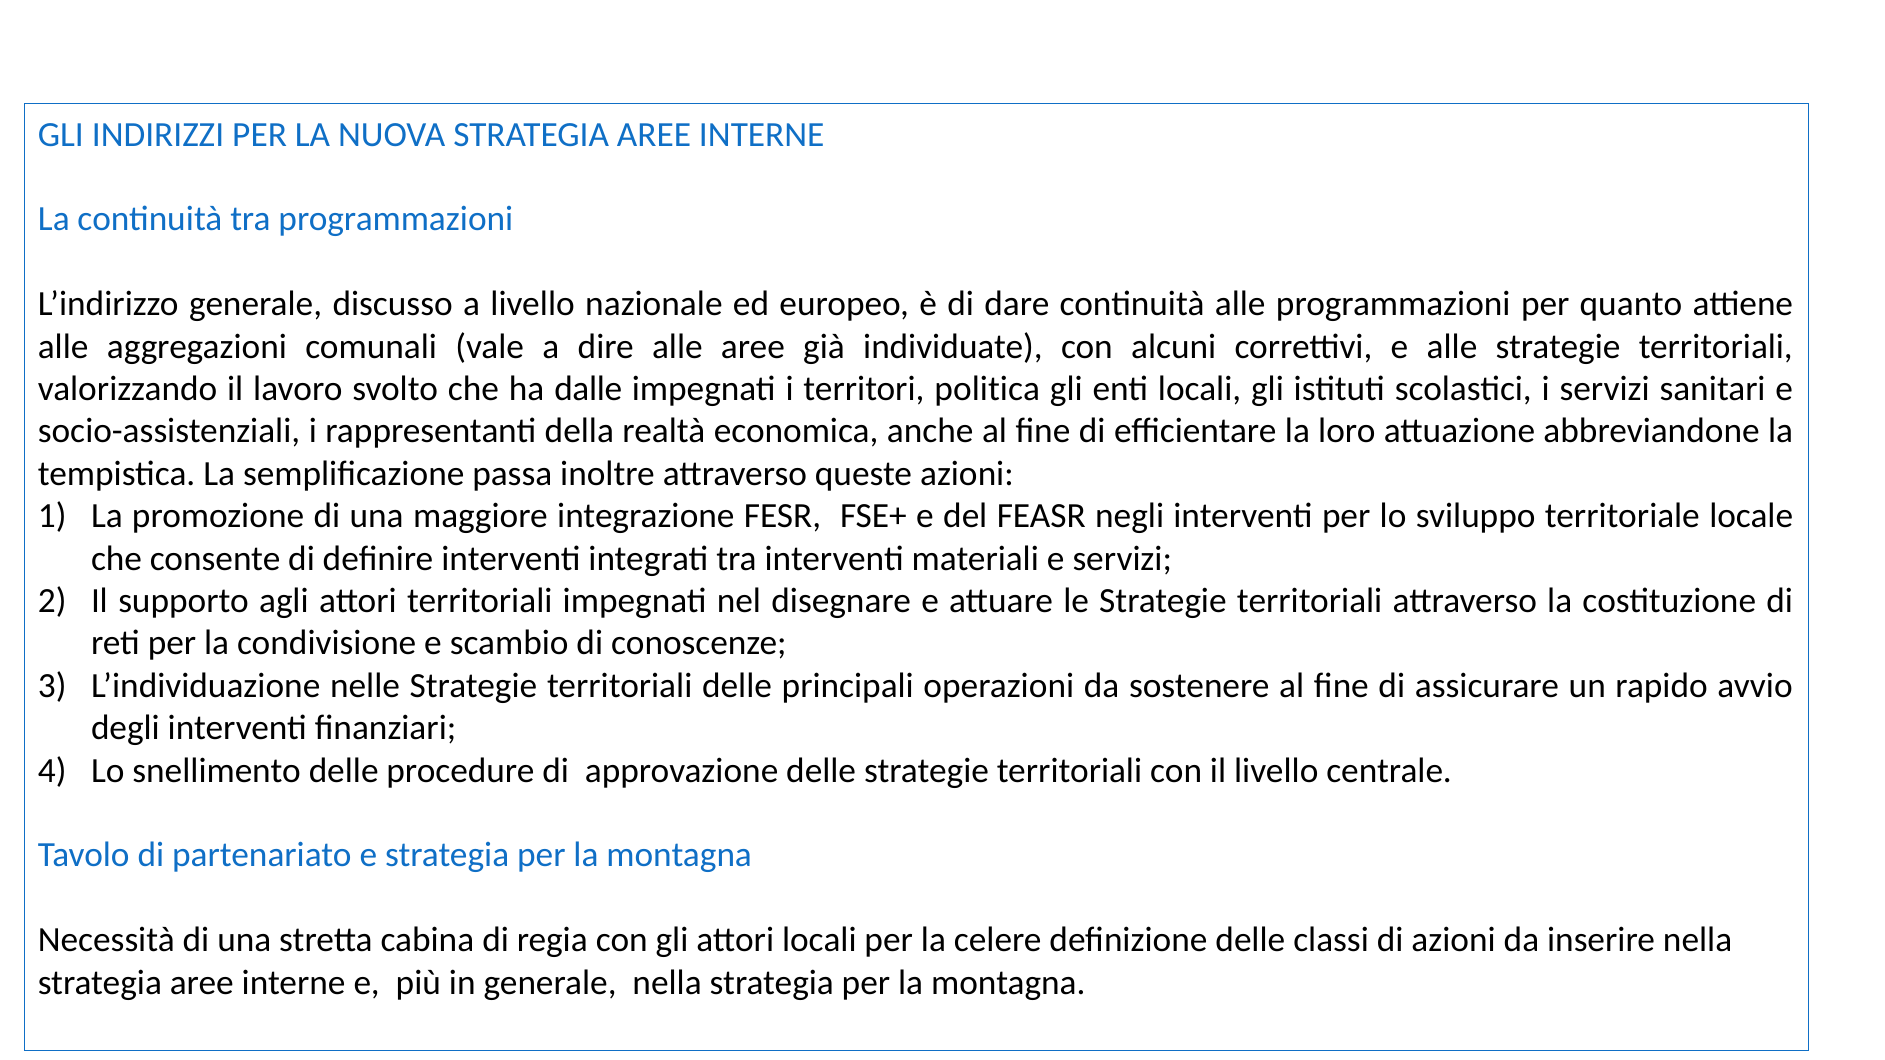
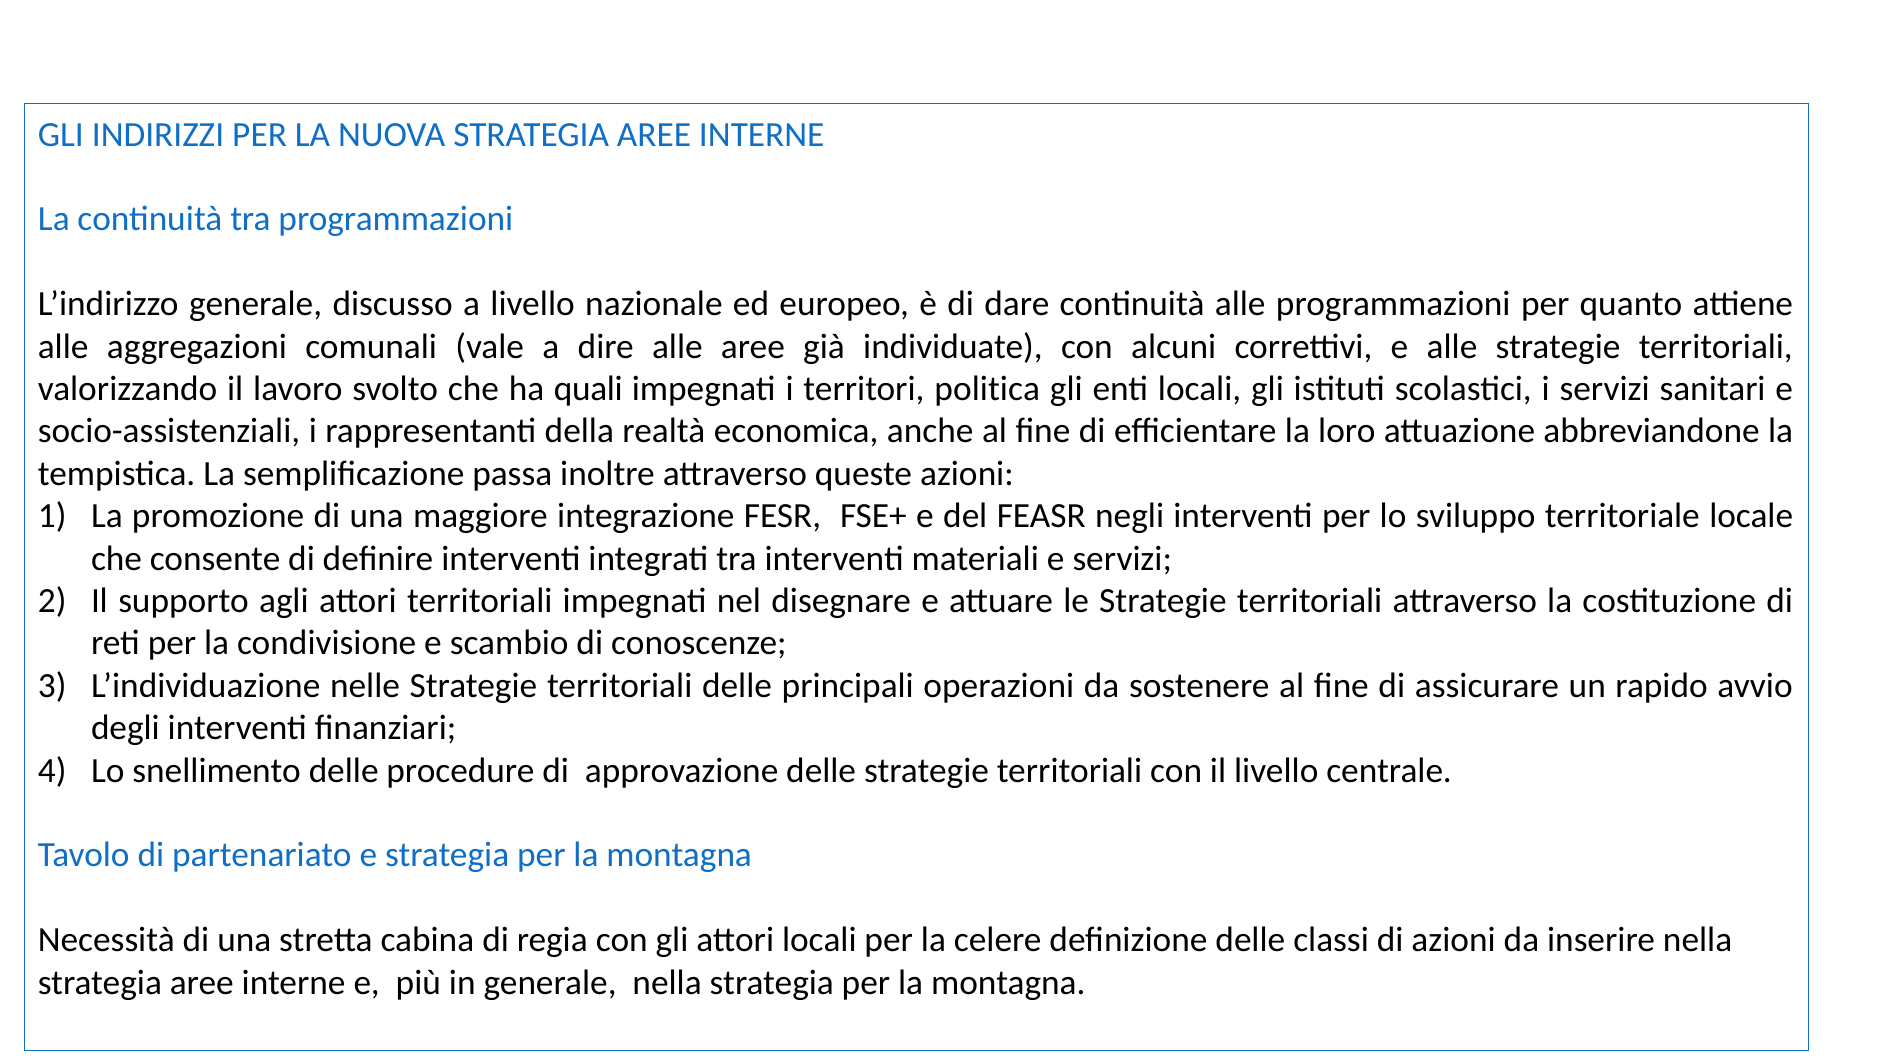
dalle: dalle -> quali (588, 389)
